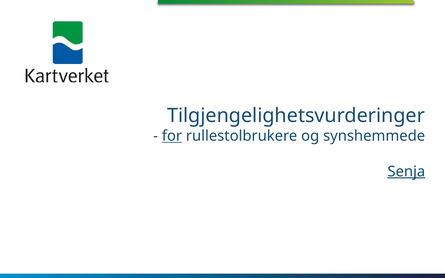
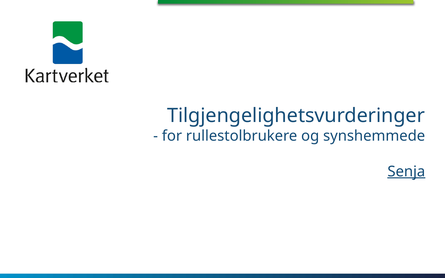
for underline: present -> none (172, 136)
